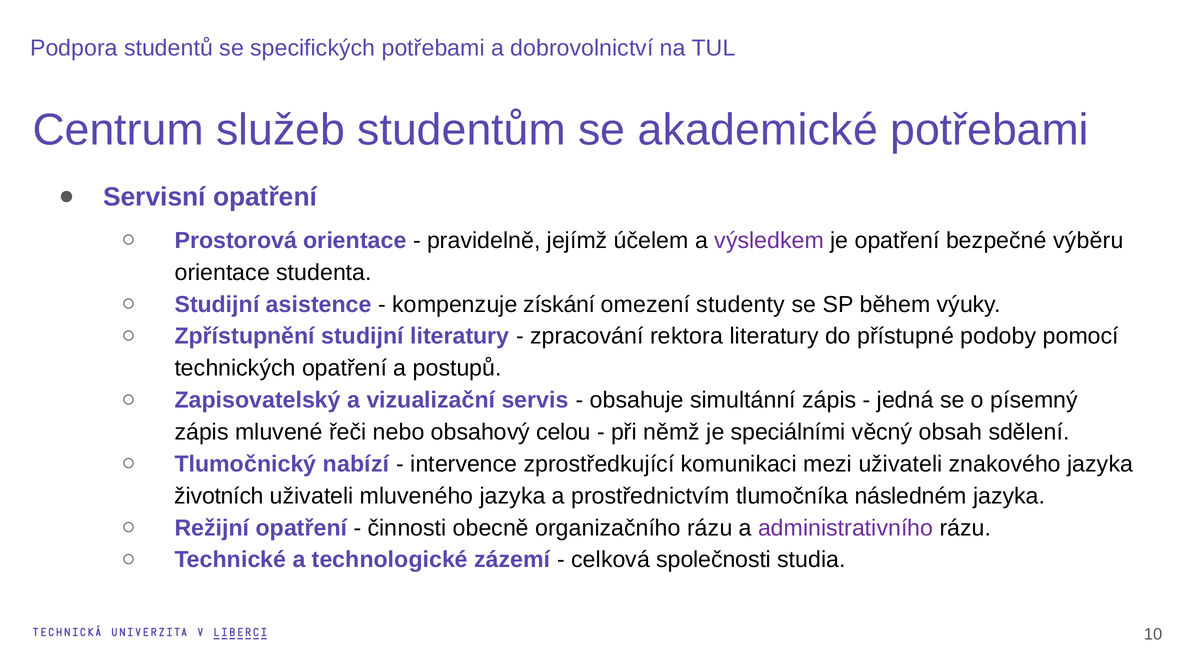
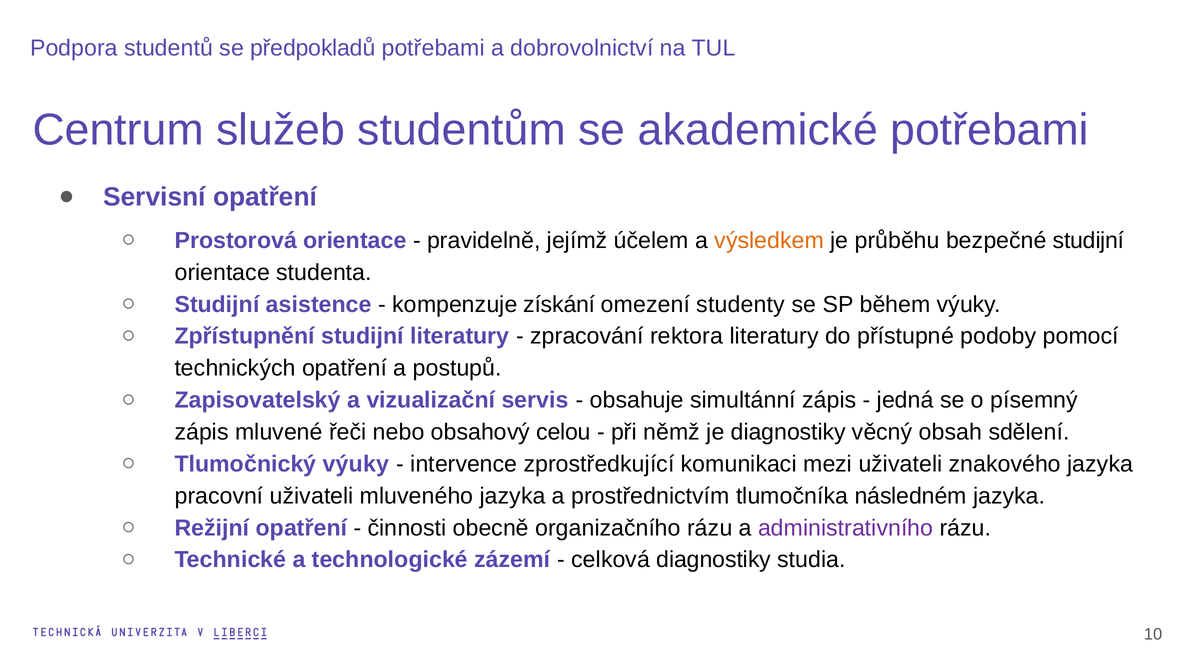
specifických: specifických -> předpokladů (313, 48)
výsledkem colour: purple -> orange (769, 240)
je opatření: opatření -> průběhu (897, 240)
bezpečné výběru: výběru -> studijní (1089, 240)
je speciálními: speciálními -> diagnostiky (788, 432)
Tlumočnický nabízí: nabízí -> výuky (356, 464)
životních: životních -> pracovní (219, 496)
celková společnosti: společnosti -> diagnostiky (714, 559)
